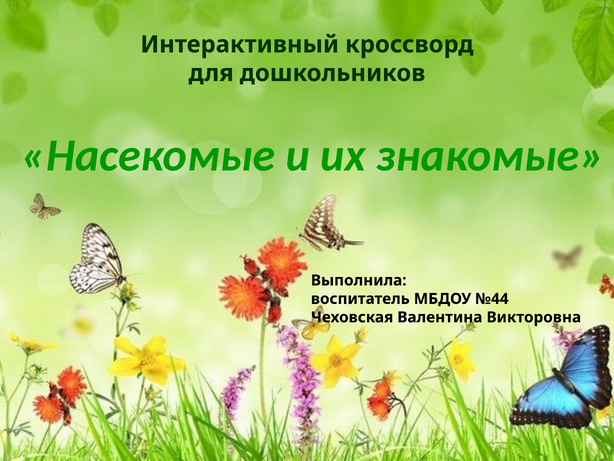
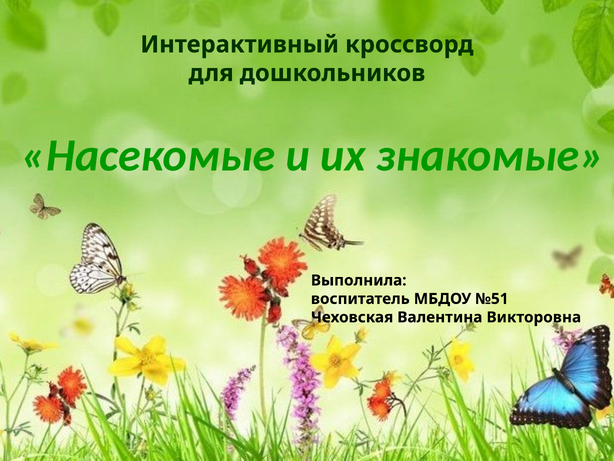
№44: №44 -> №51 (492, 299)
